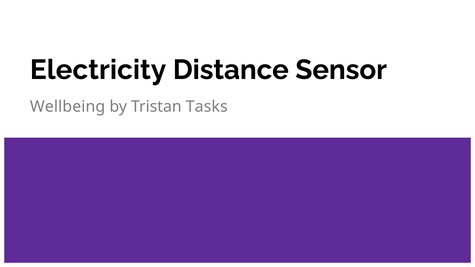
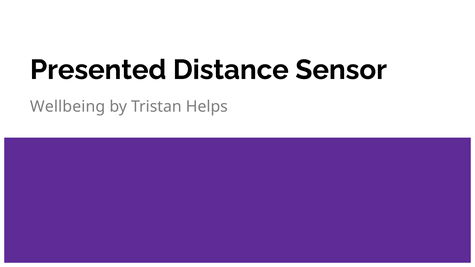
Electricity: Electricity -> Presented (98, 70)
Tasks: Tasks -> Helps (207, 107)
